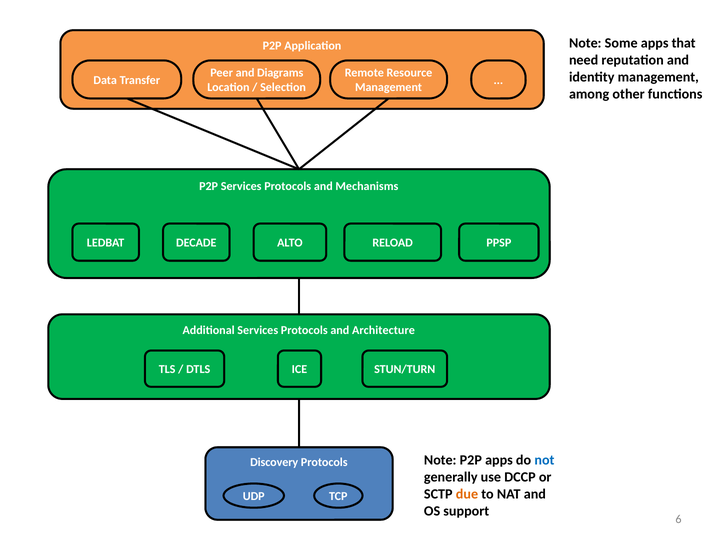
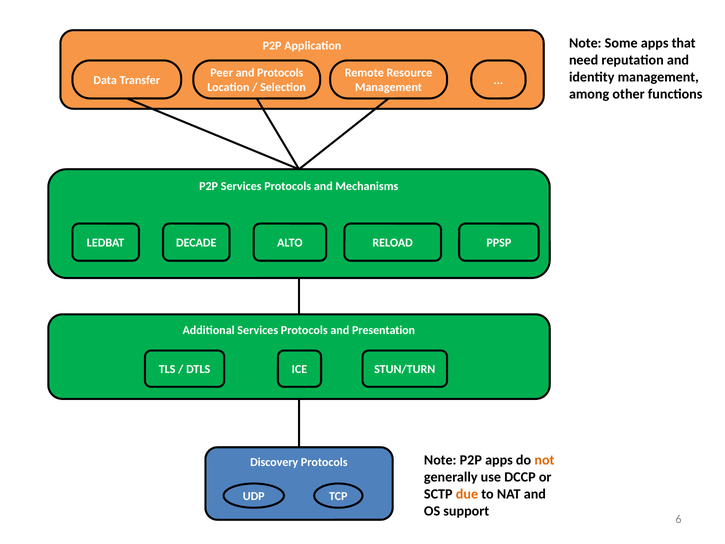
and Diagrams: Diagrams -> Protocols (280, 73)
Architecture: Architecture -> Presentation (384, 330)
not colour: blue -> orange (544, 460)
